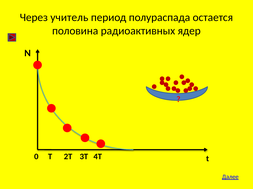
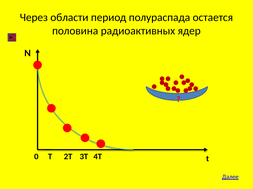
учитель: учитель -> области (69, 17)
